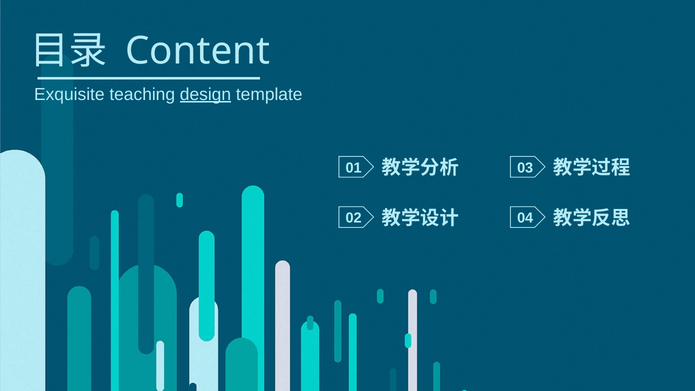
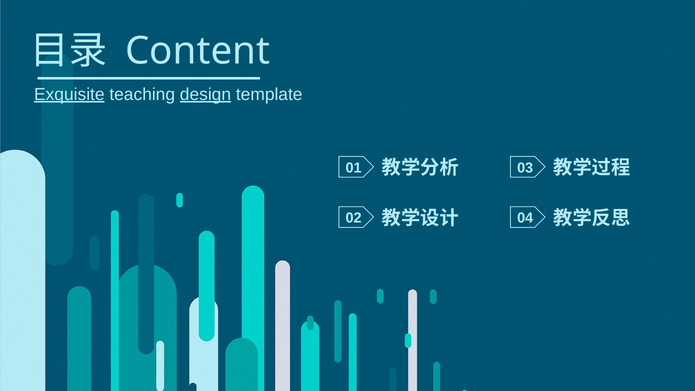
Exquisite underline: none -> present (69, 94)
